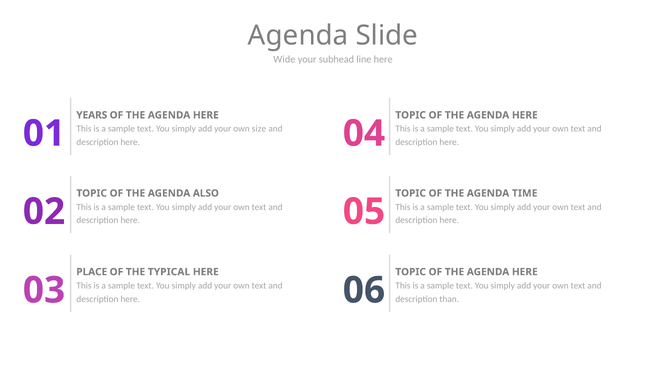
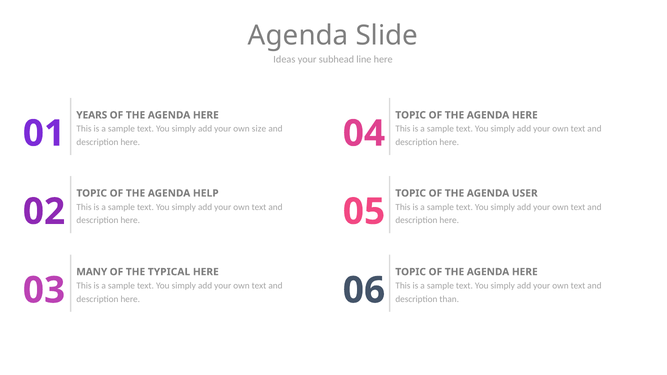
Wide: Wide -> Ideas (284, 60)
ALSO: ALSO -> HELP (206, 193)
TIME: TIME -> USER (525, 193)
PLACE: PLACE -> MANY (92, 272)
